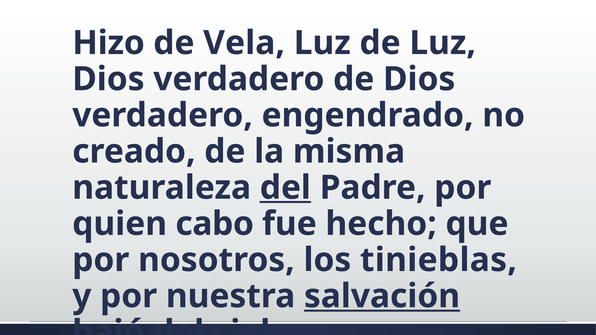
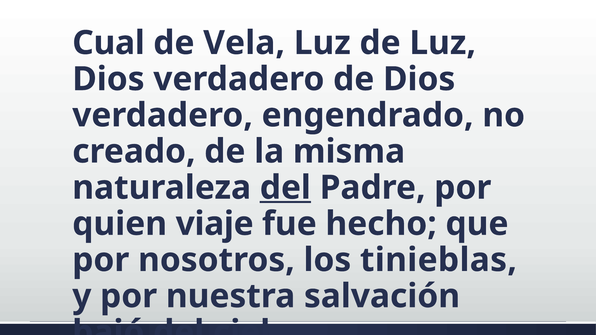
Hizo: Hizo -> Cual (109, 43)
cabo: cabo -> viaje (215, 224)
salvación underline: present -> none (382, 296)
